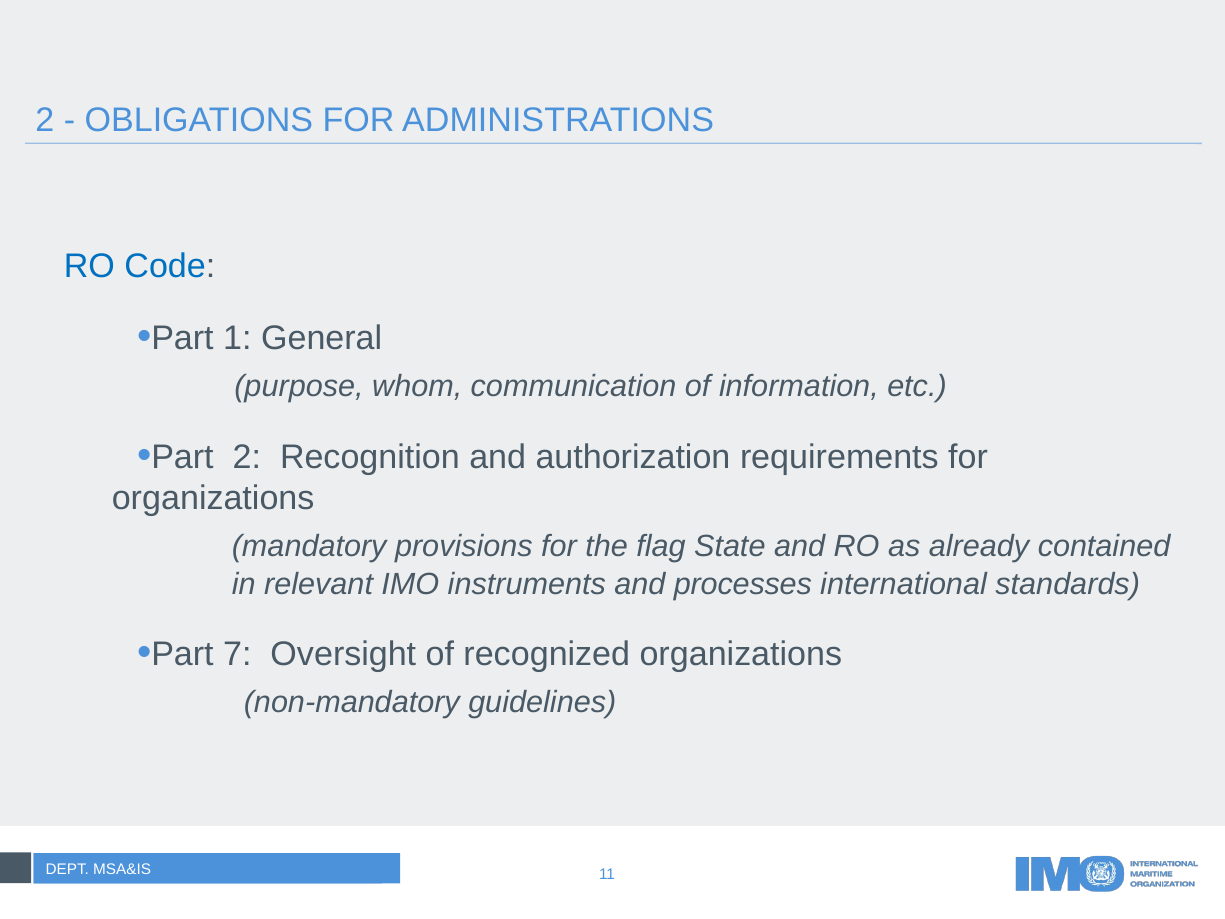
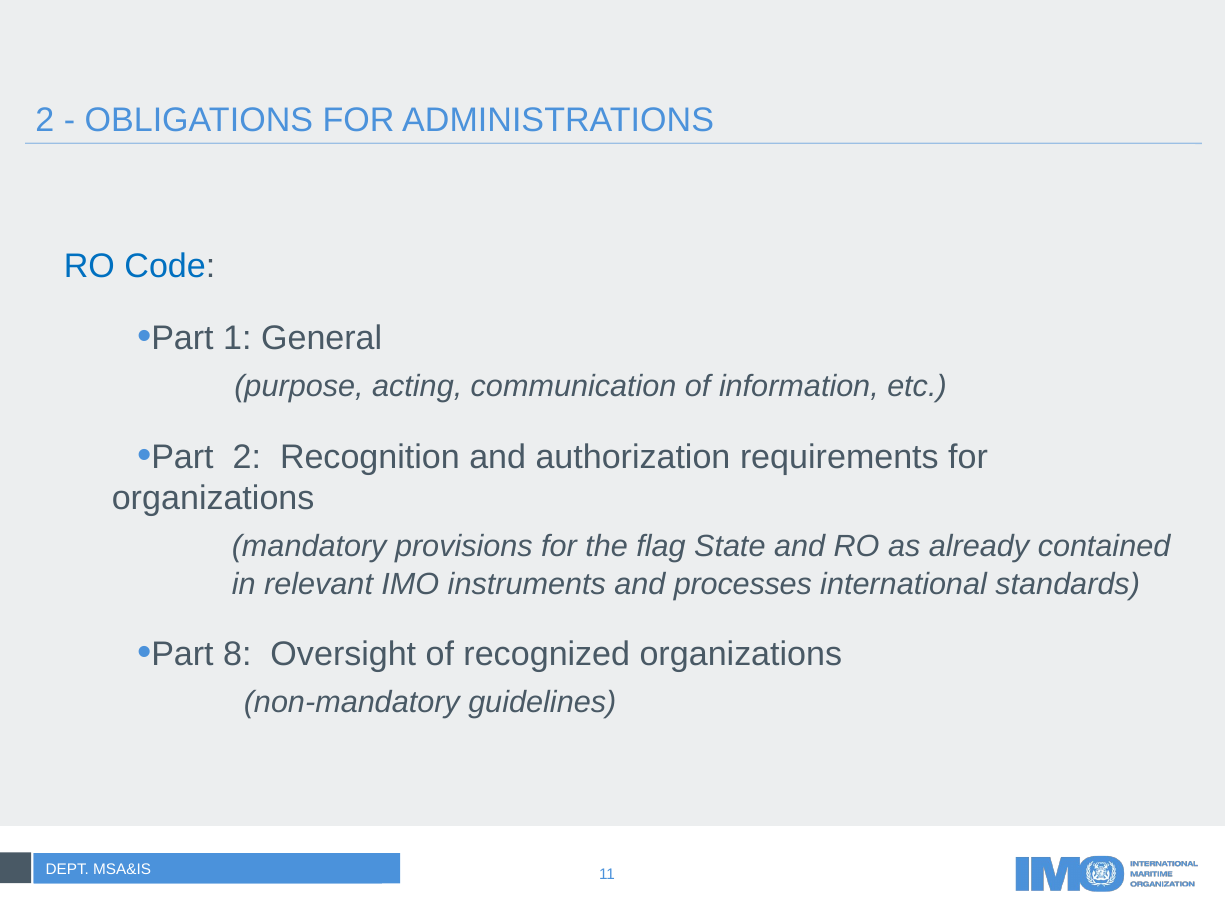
whom: whom -> acting (417, 387)
7: 7 -> 8 (237, 654)
